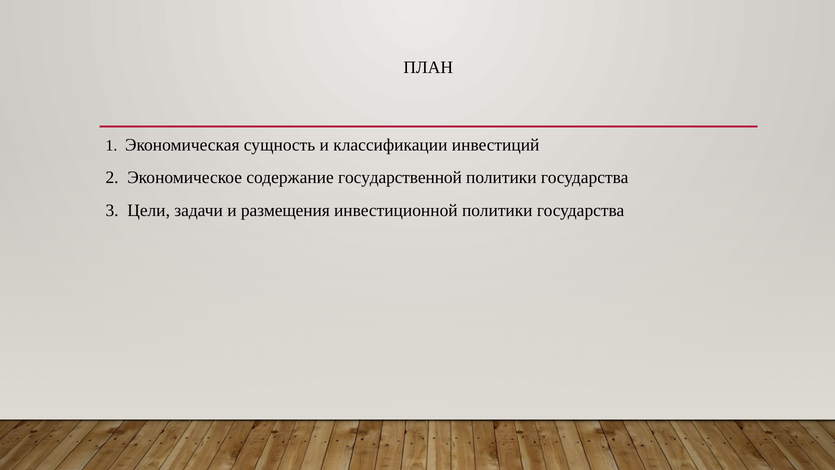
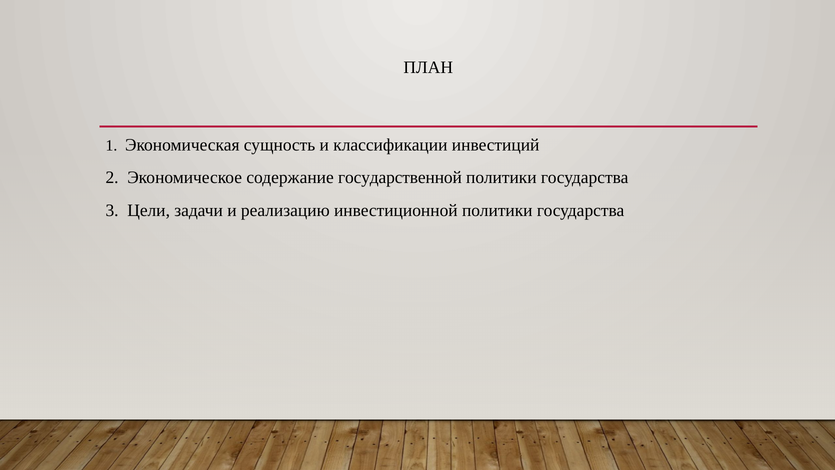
размещения: размещения -> реализацию (285, 210)
